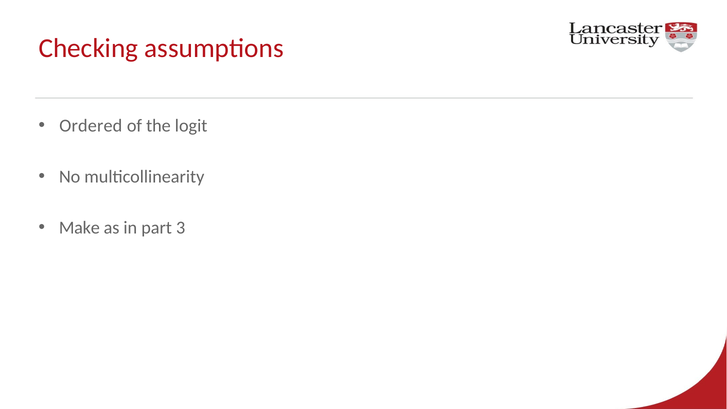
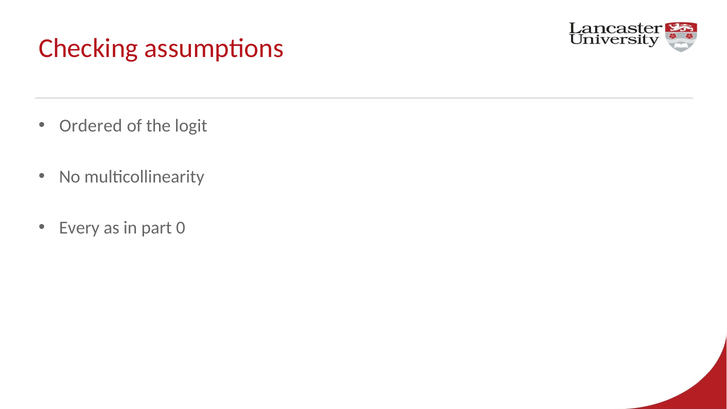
Make: Make -> Every (79, 228)
3: 3 -> 0 (181, 228)
